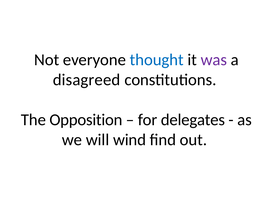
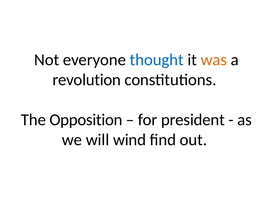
was colour: purple -> orange (214, 60)
disagreed: disagreed -> revolution (87, 80)
delegates: delegates -> president (193, 120)
